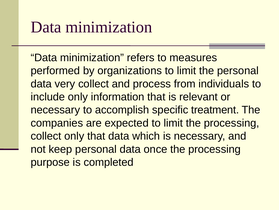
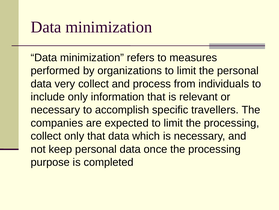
treatment: treatment -> travellers (215, 110)
